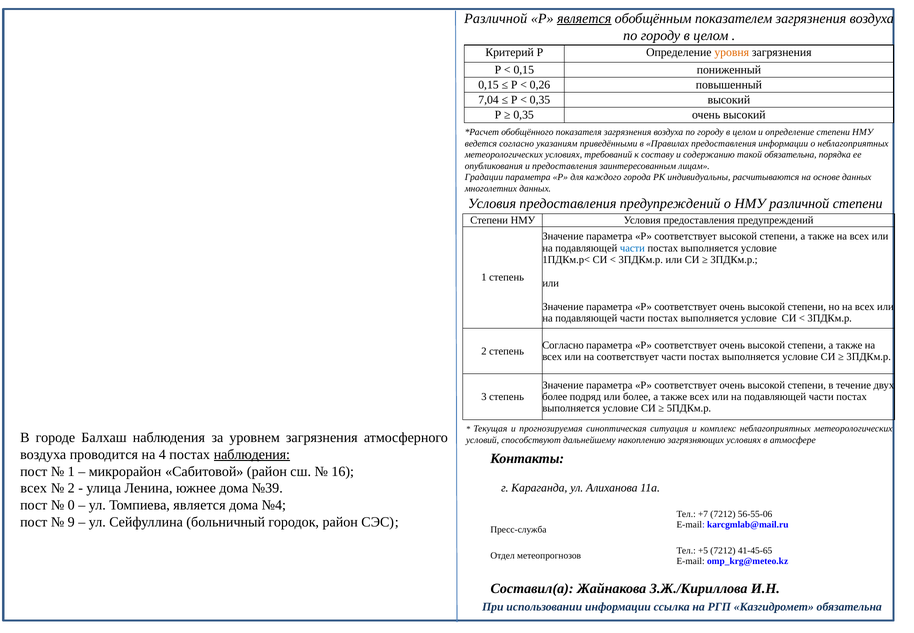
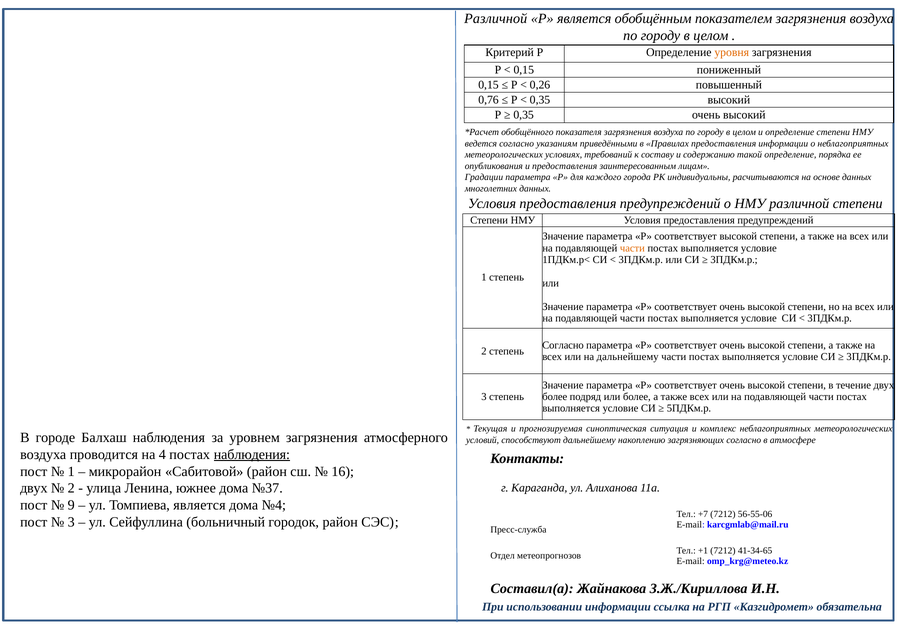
является underline: present -> none (584, 18)
7,04: 7,04 -> 0,76 (489, 100)
такой обязательна: обязательна -> определение (790, 155)
части colour: blue -> orange (632, 248)
на соответствует: соответствует -> дальнейшему (628, 357)
загрязняющих условиях: условиях -> согласно (744, 440)
всех: всех -> двух (34, 488)
№39: №39 -> №37 (267, 488)
0: 0 -> 9 (71, 505)
9: 9 -> 3 (71, 522)
+5: +5 -> +1 (703, 550)
41-45-65: 41-45-65 -> 41-34-65 (755, 550)
